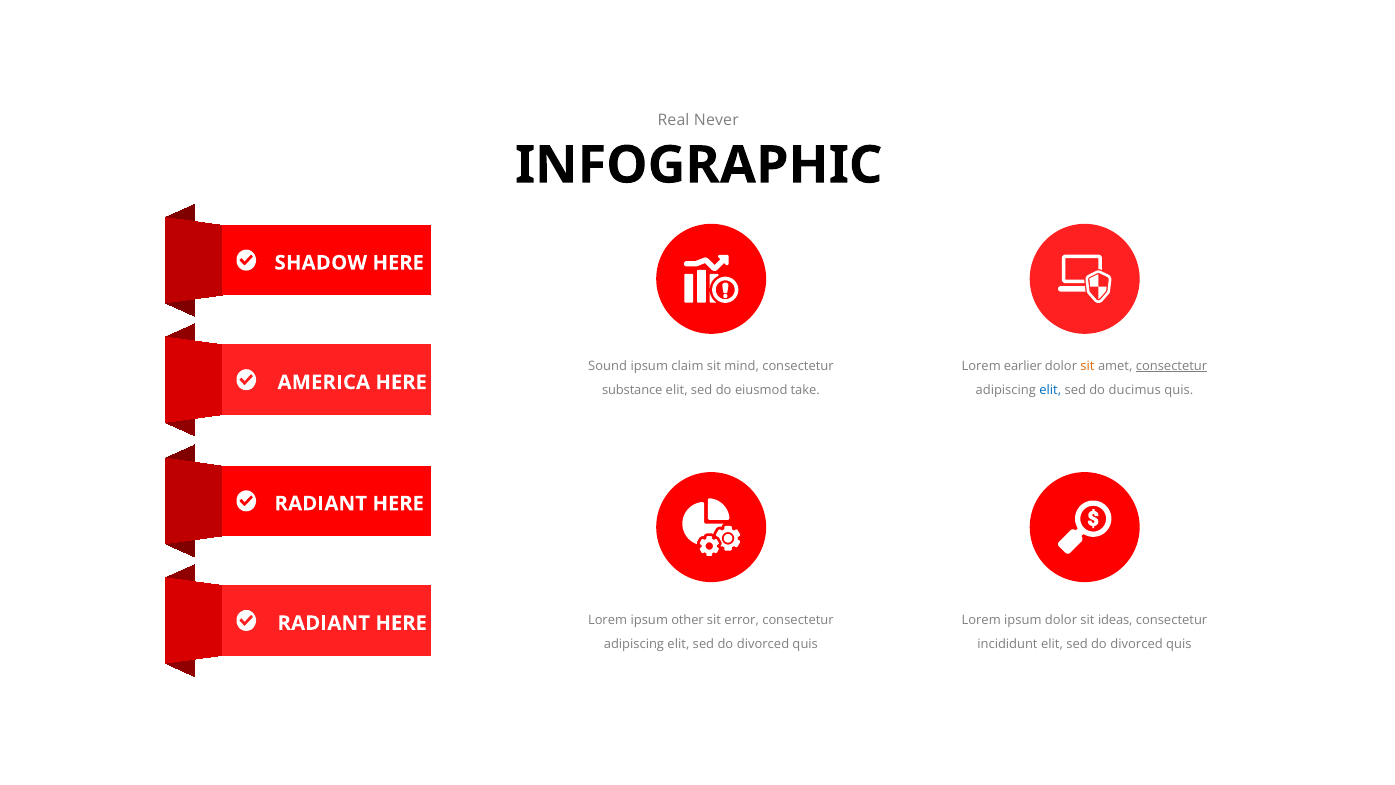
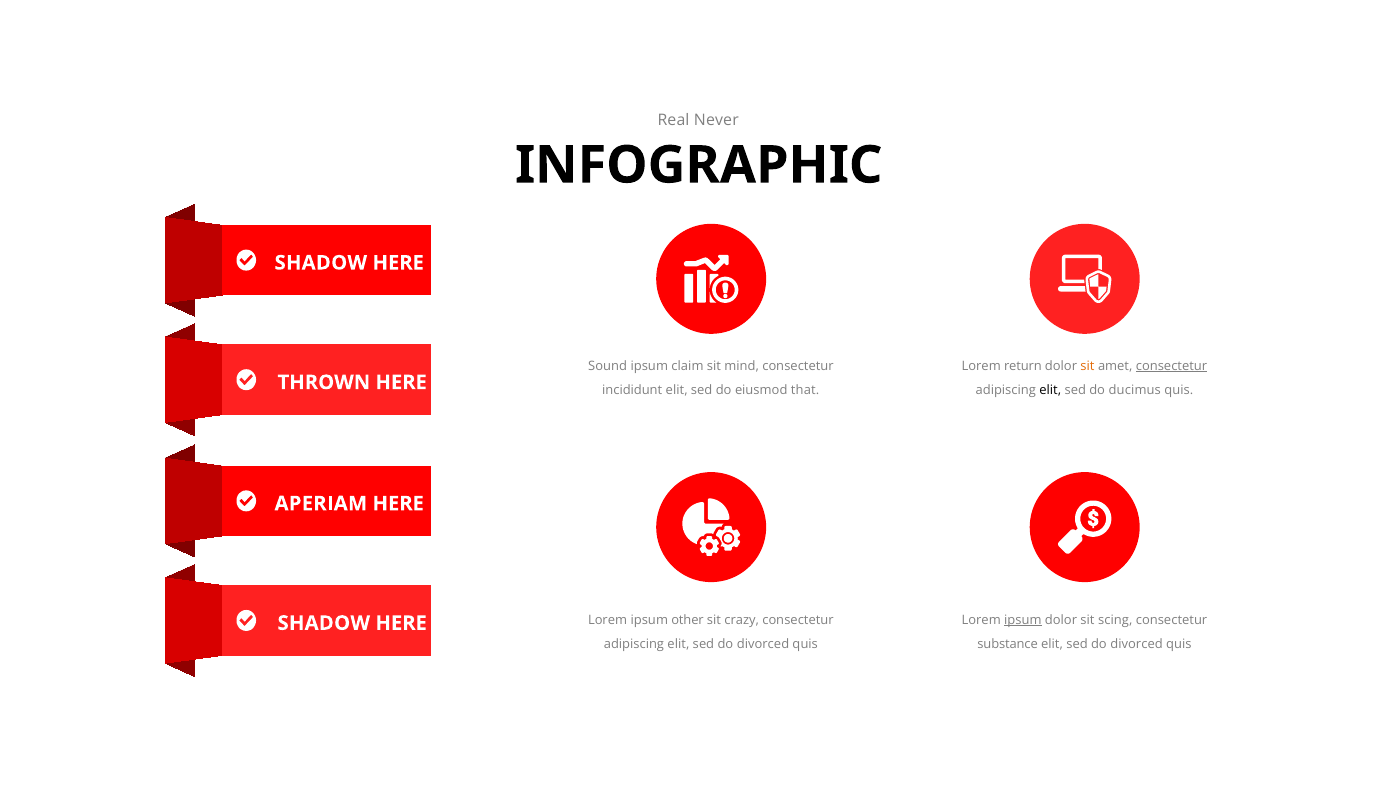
earlier: earlier -> return (1023, 366)
AMERICA: AMERICA -> THROWN (324, 382)
substance: substance -> incididunt (632, 390)
take: take -> that (805, 390)
elit colour: blue -> black (1050, 390)
RADIANT: RADIANT -> APERIAM (321, 503)
RADIANT: RADIANT -> SHADOW (324, 623)
error: error -> crazy (742, 620)
ipsum underline: none -> present (1023, 620)
ideas: ideas -> scing (1115, 620)
incididunt: incididunt -> substance (1008, 644)
